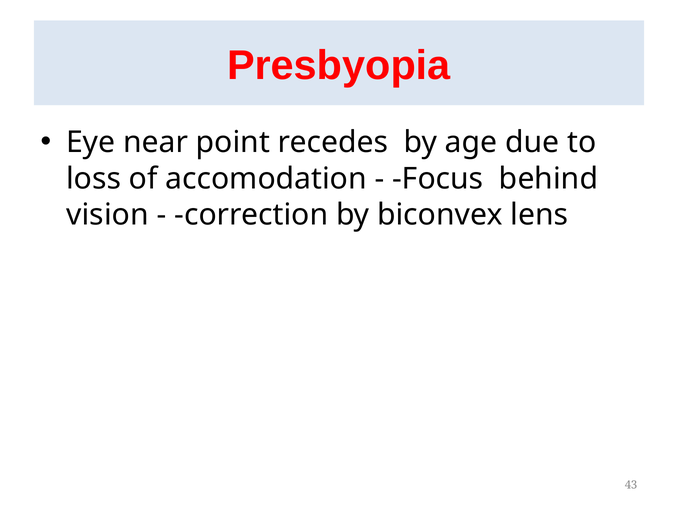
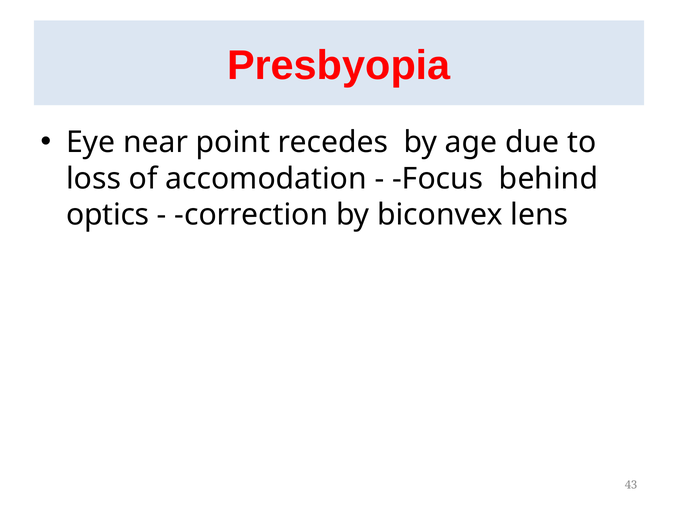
vision: vision -> optics (108, 215)
